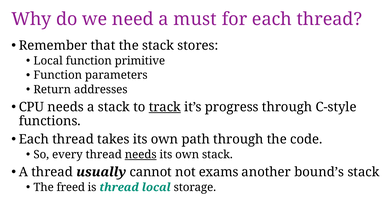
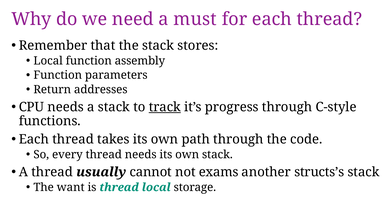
primitive: primitive -> assembly (140, 61)
needs underline: present -> none (141, 154)
bound’s: bound’s -> structs’s (319, 172)
freed: freed -> want (71, 187)
